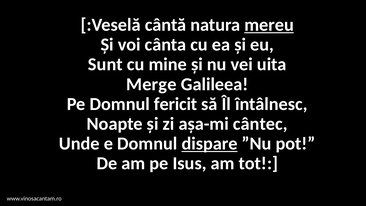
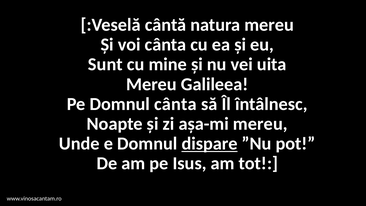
mereu underline: present -> none (269, 25)
Merge: Merge -> Mereu (151, 84)
Domnul fericit: fericit -> cânta (175, 104)
așa-mi cântec: cântec -> mereu (260, 124)
